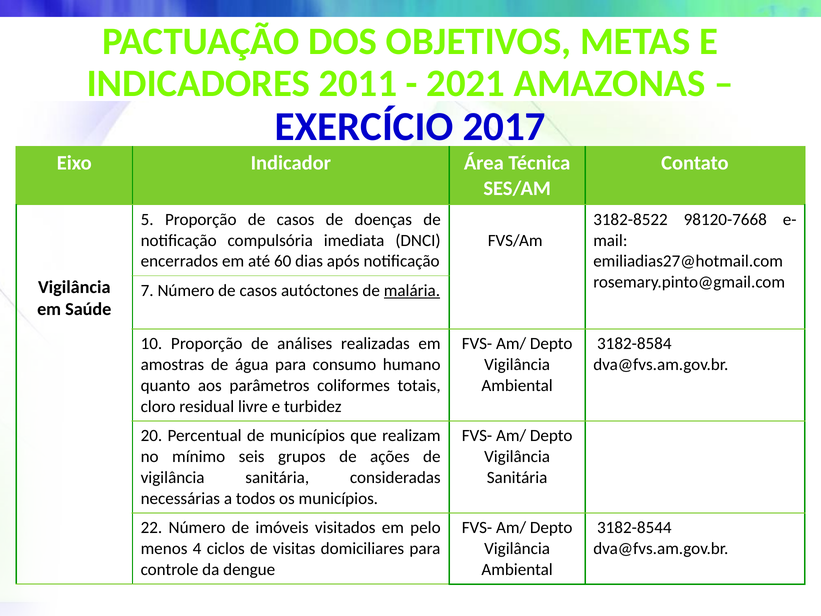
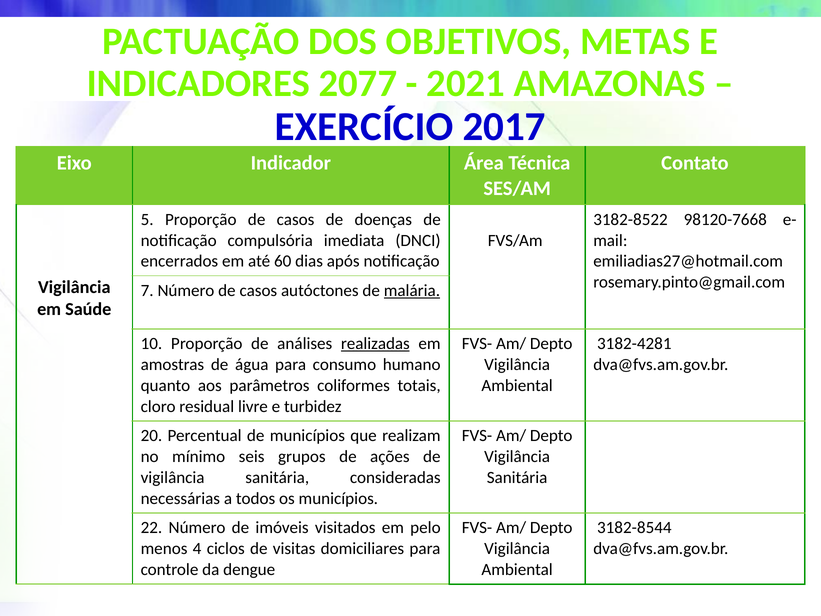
2011: 2011 -> 2077 (358, 84)
realizadas underline: none -> present (375, 343)
3182-8584: 3182-8584 -> 3182-4281 (634, 343)
